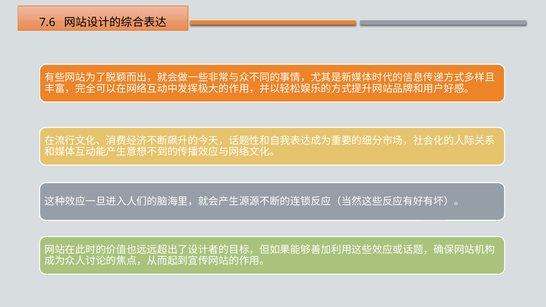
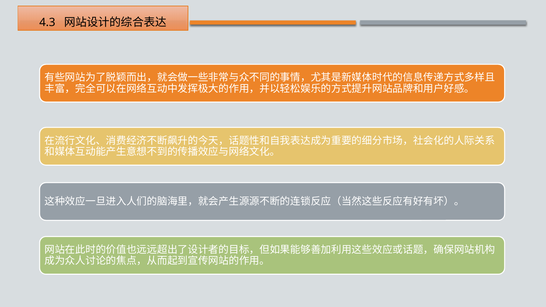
7.6: 7.6 -> 4.3 (47, 22)
